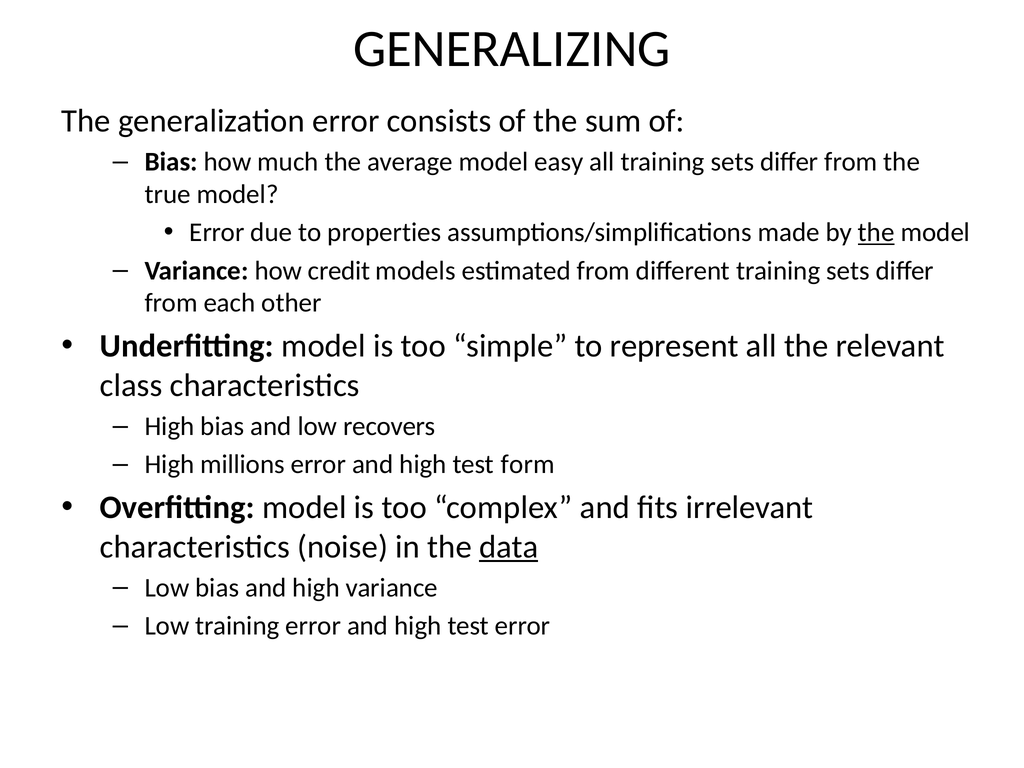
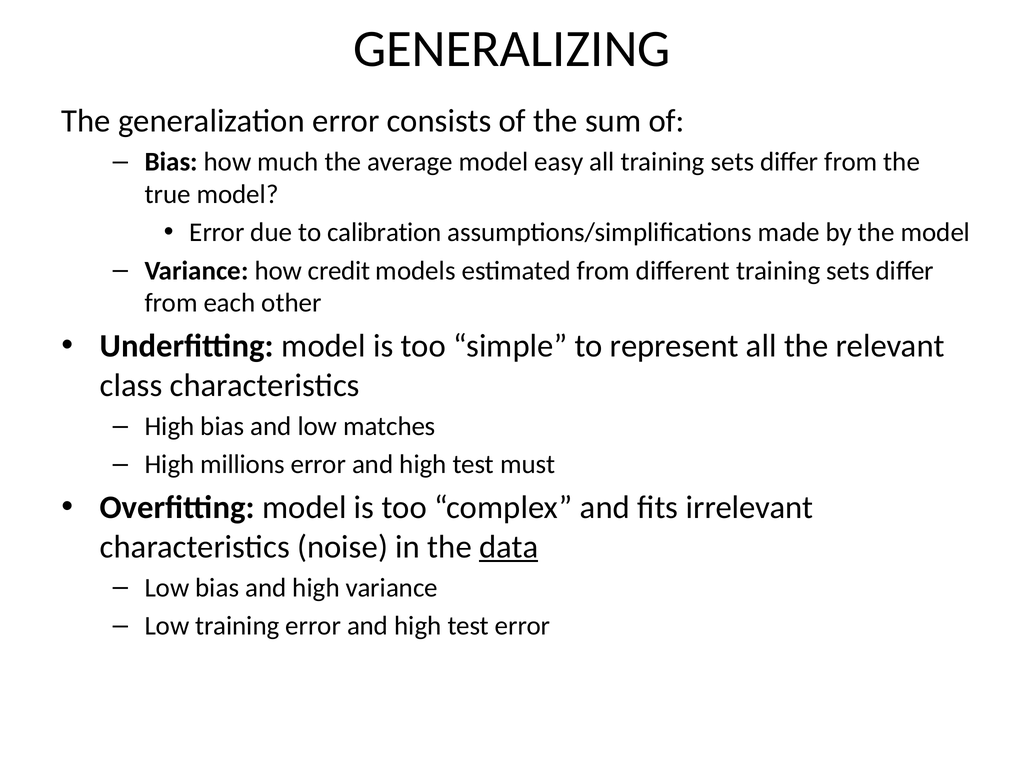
properties: properties -> calibration (384, 232)
the underline: present -> none (876, 232)
recovers: recovers -> matches (389, 426)
form: form -> must (528, 464)
